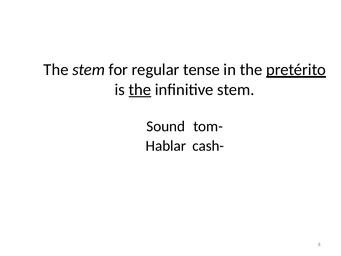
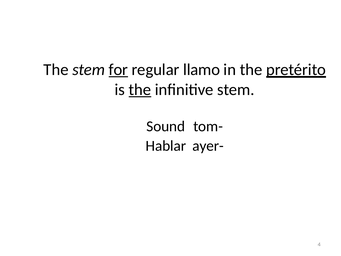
for underline: none -> present (118, 70)
tense: tense -> llamo (202, 70)
cash-: cash- -> ayer- (208, 146)
